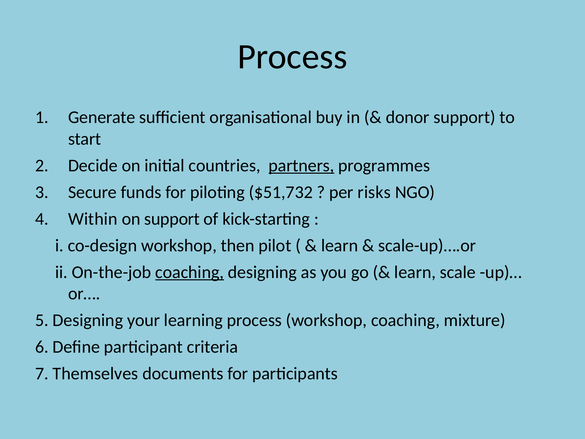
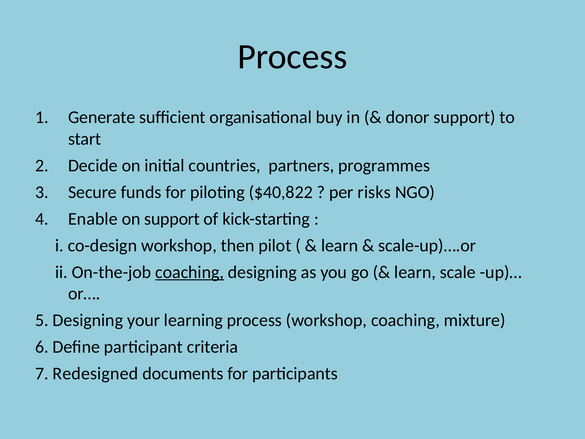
partners underline: present -> none (301, 165)
$51,732: $51,732 -> $40,822 (281, 192)
Within: Within -> Enable (93, 219)
Themselves: Themselves -> Redesigned (95, 373)
